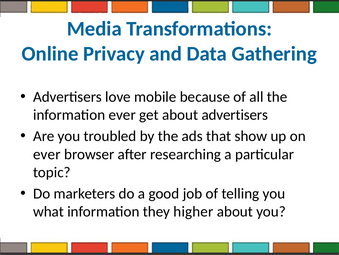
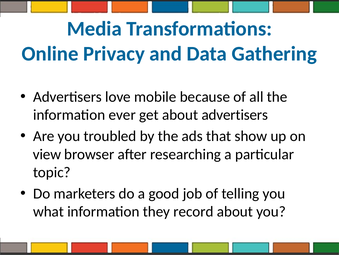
ever: ever -> view (47, 154)
higher: higher -> record (193, 211)
